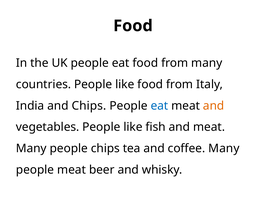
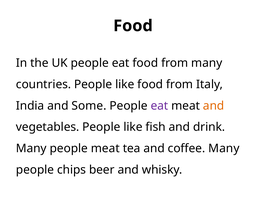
and Chips: Chips -> Some (89, 105)
eat colour: blue -> purple (159, 105)
and meat: meat -> drink (209, 127)
people chips: chips -> meat (105, 148)
people meat: meat -> chips (72, 169)
